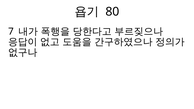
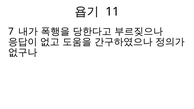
80: 80 -> 11 (112, 12)
